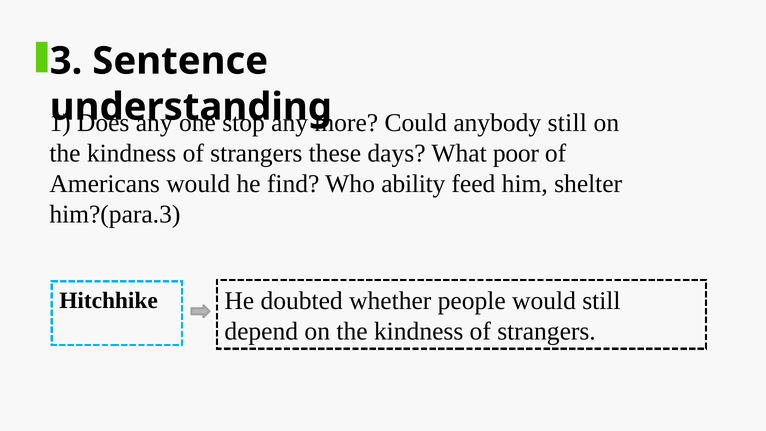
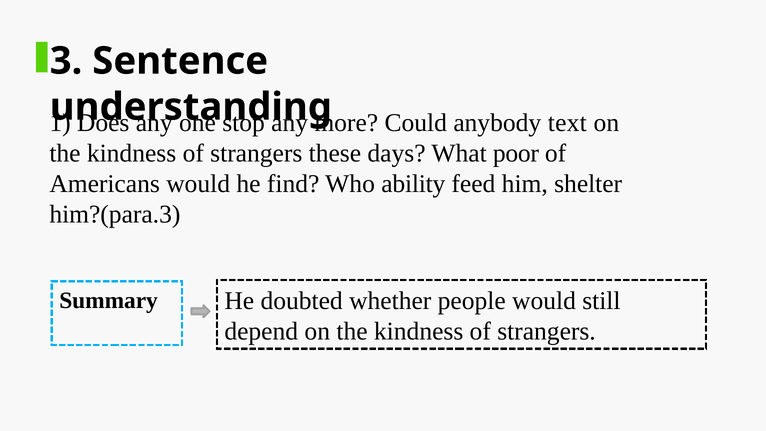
anybody still: still -> text (567, 123)
Hitchhike: Hitchhike -> Summary (109, 301)
